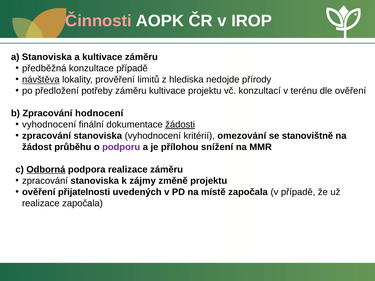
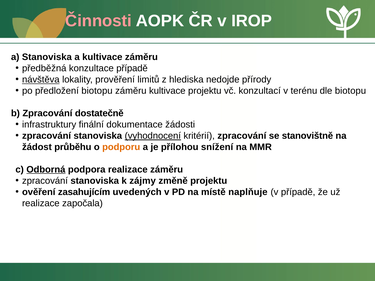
předložení potřeby: potřeby -> biotopu (97, 91)
dle ověření: ověření -> biotopu (350, 91)
hodnocení: hodnocení -> dostatečně (99, 113)
vyhodnocení: vyhodnocení -> infrastruktury (49, 125)
žádosti underline: present -> none (180, 125)
vyhodnocení underline: none -> present (153, 136)
kritérií omezování: omezování -> zpracování (242, 136)
podporu colour: purple -> orange (121, 147)
přijatelnosti: přijatelnosti -> zasahujícím (84, 192)
místě započala: započala -> naplňuje (248, 192)
